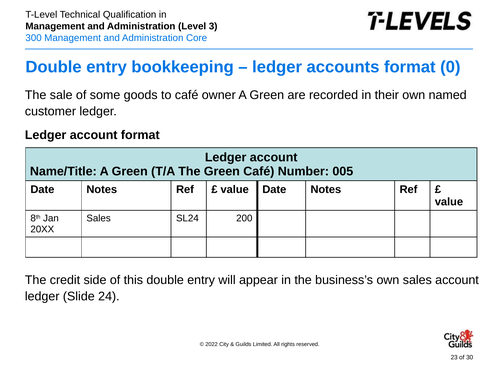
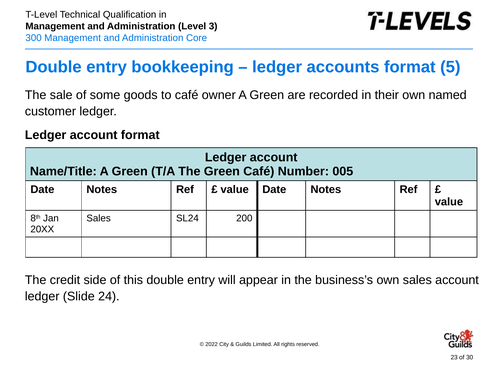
0: 0 -> 5 (450, 67)
